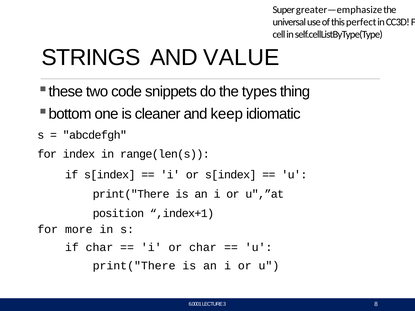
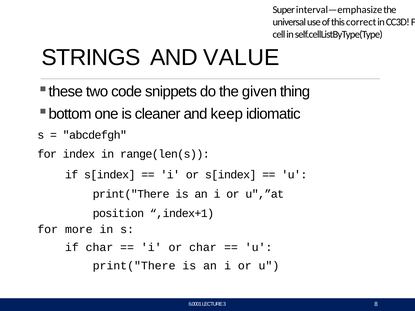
greater—emphasize: greater—emphasize -> interval—emphasize (339, 10)
perfect: perfect -> correct (361, 22)
types: types -> given (259, 92)
